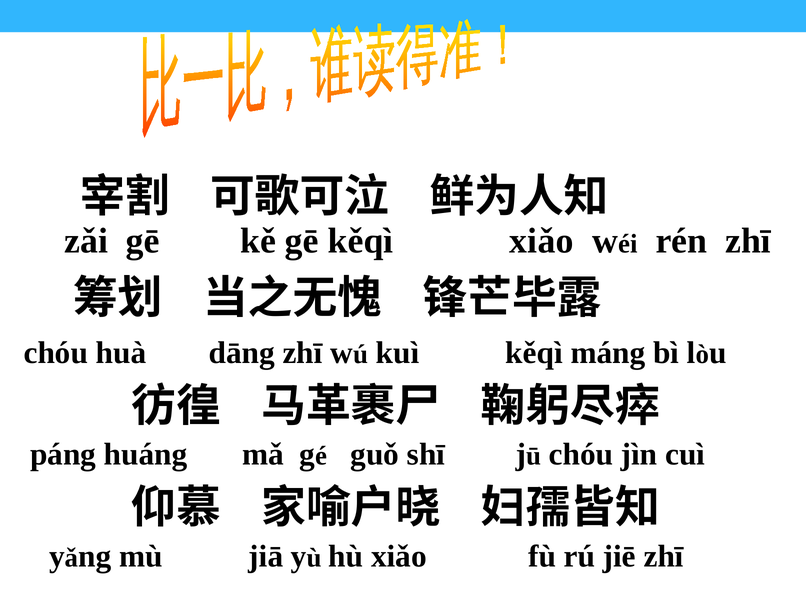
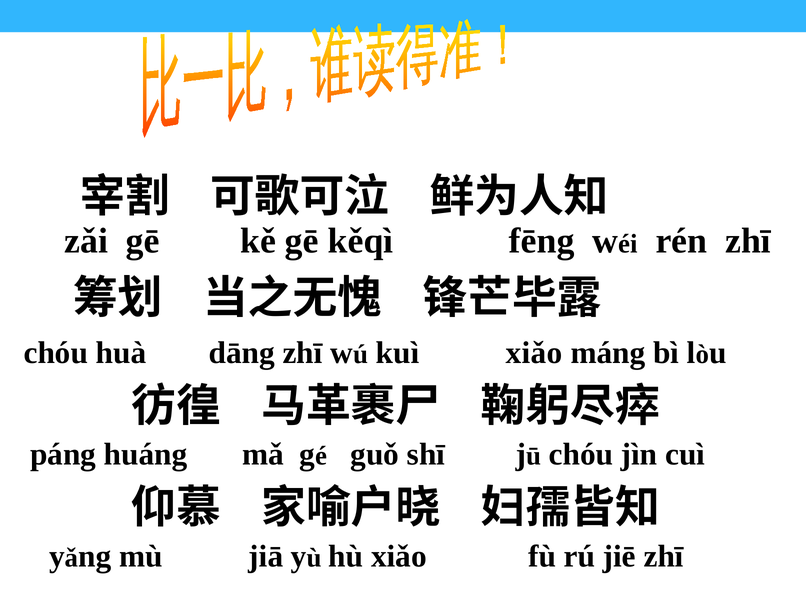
kěqì xiǎo: xiǎo -> fēng (542, 241)
kuì kěqì: kěqì -> xiǎo (534, 353)
